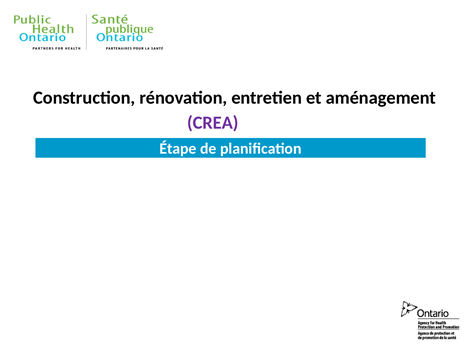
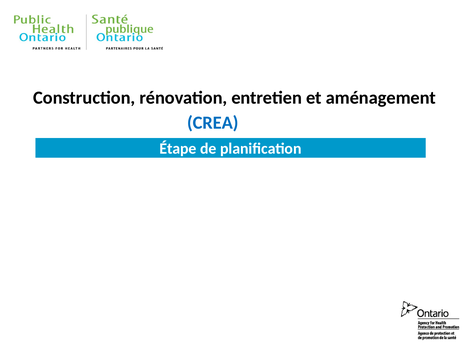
CREA colour: purple -> blue (213, 123)
